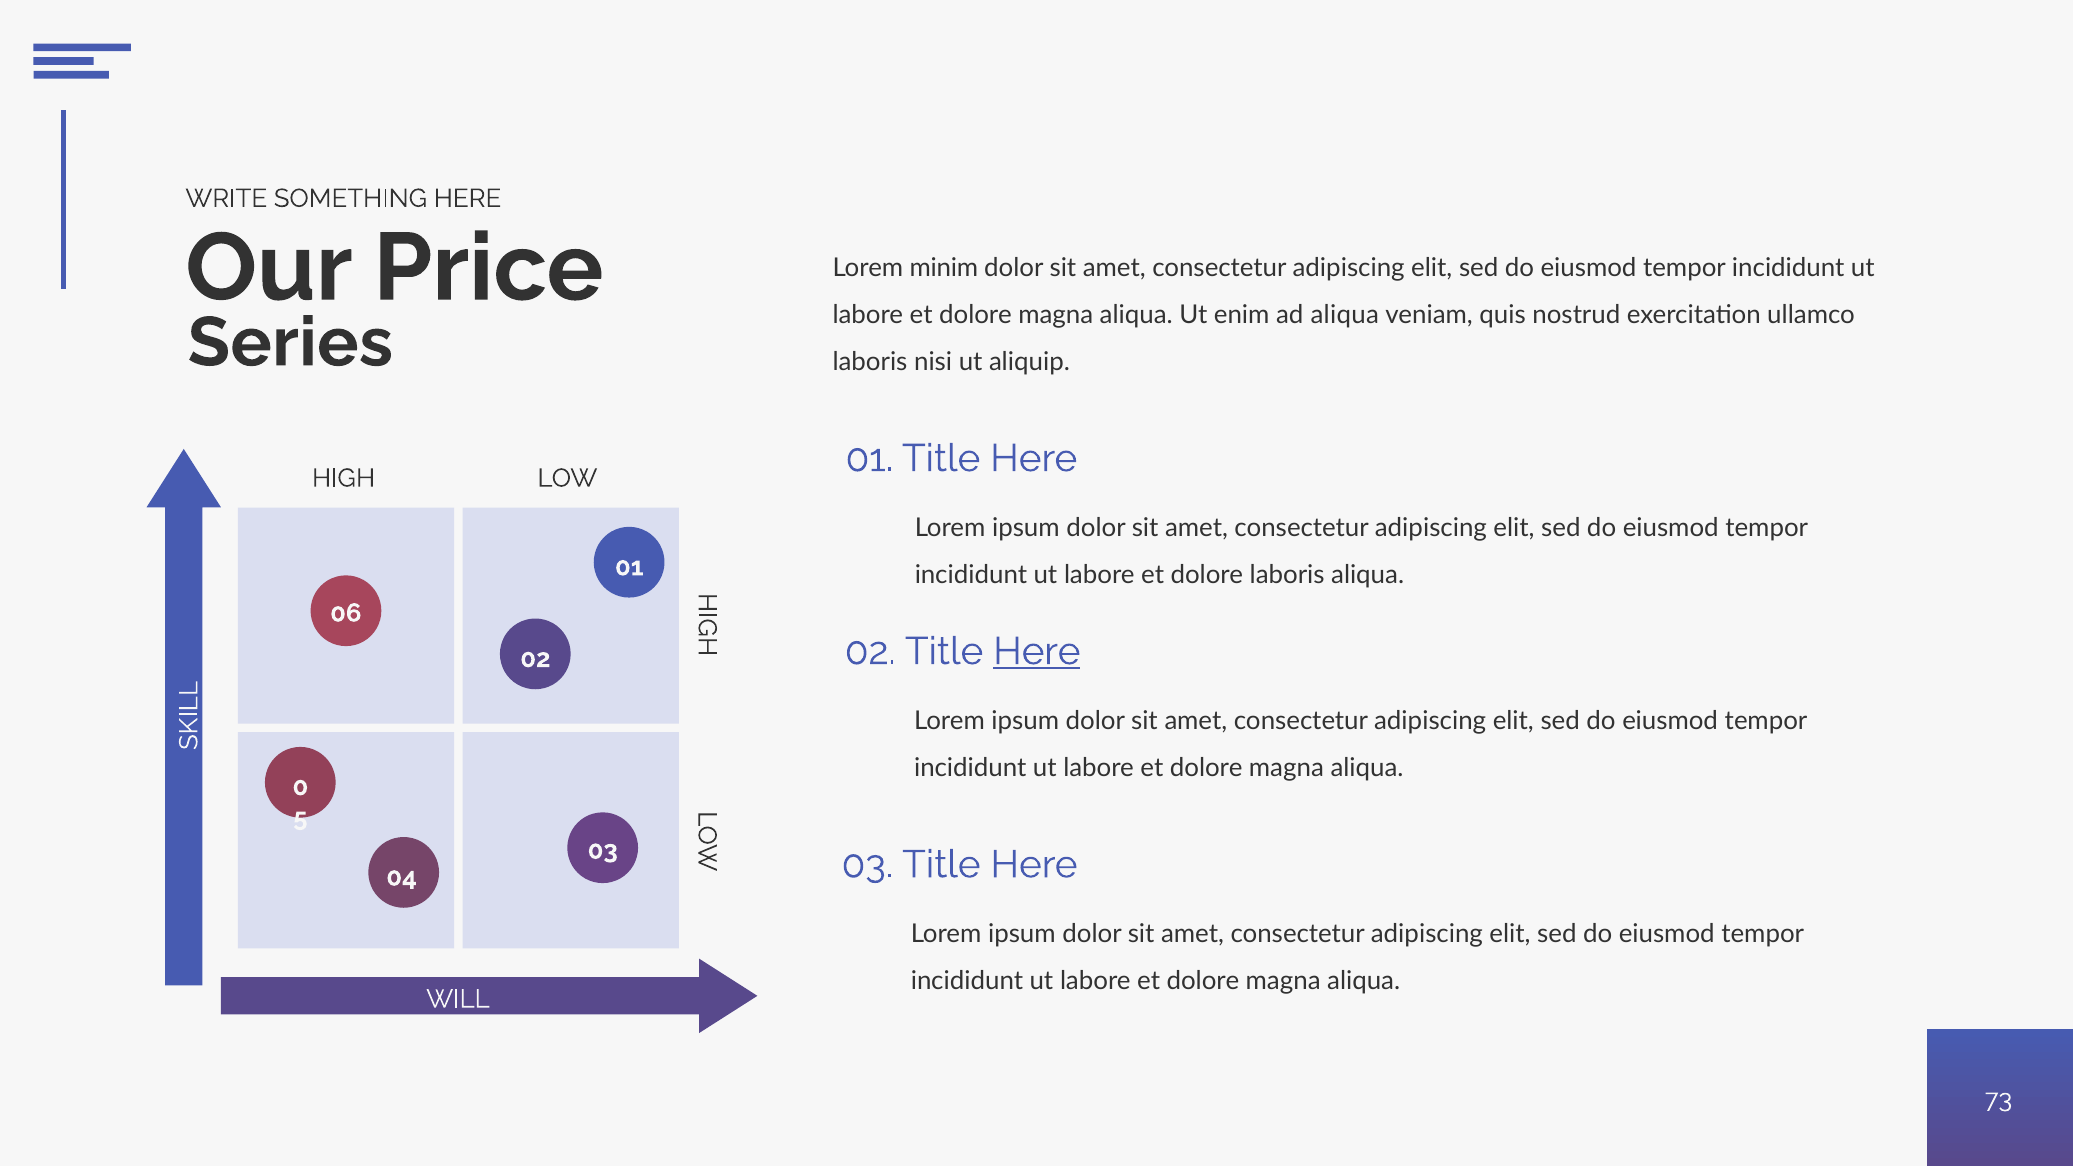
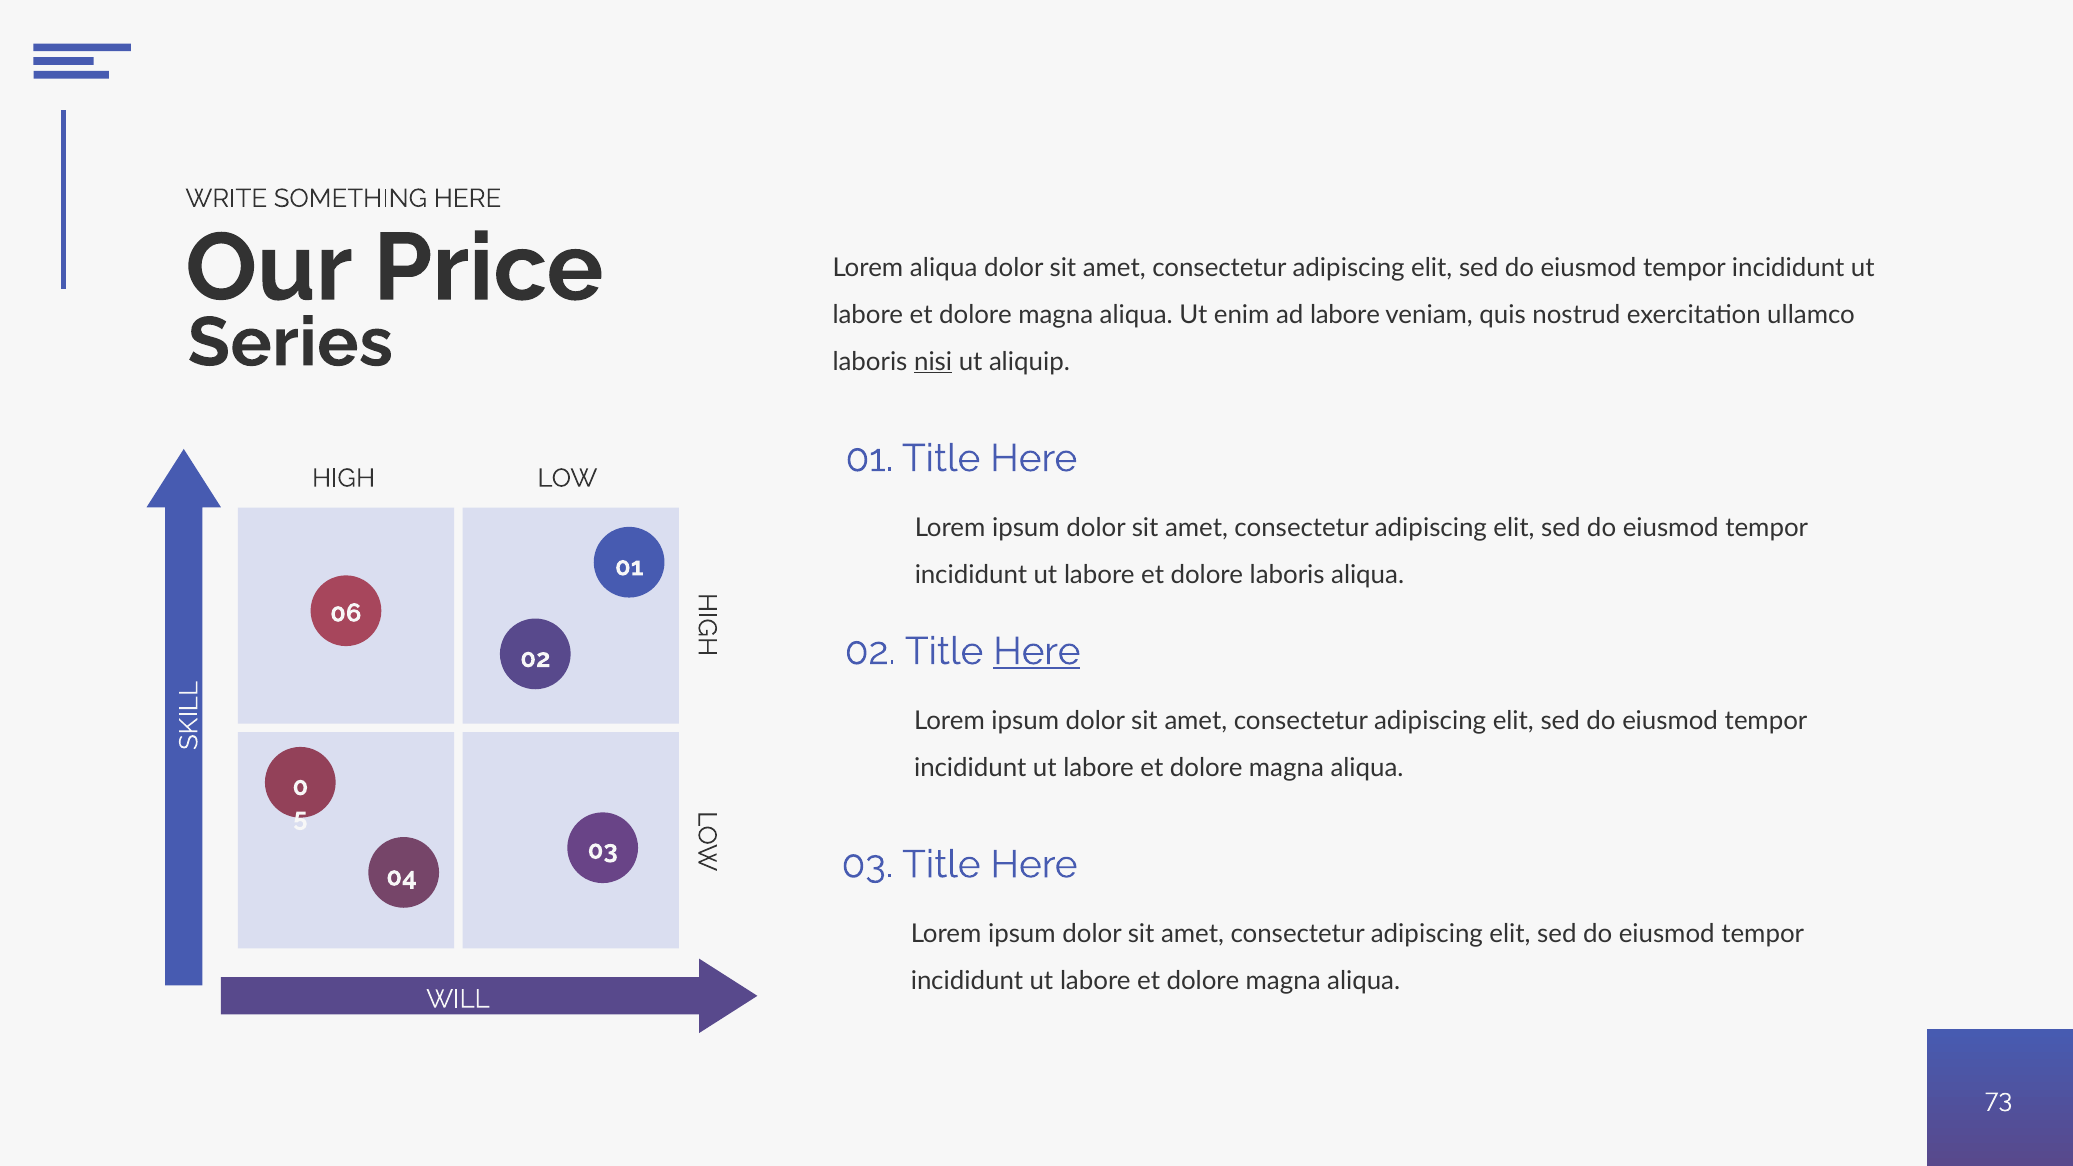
Lorem minim: minim -> aliqua (944, 268)
ad aliqua: aliqua -> labore (1345, 315)
nisi underline: none -> present (933, 362)
